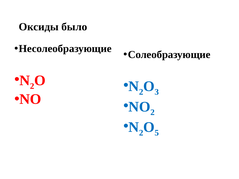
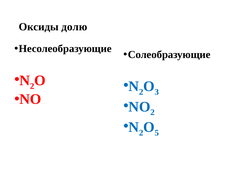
было: было -> долю (74, 27)
